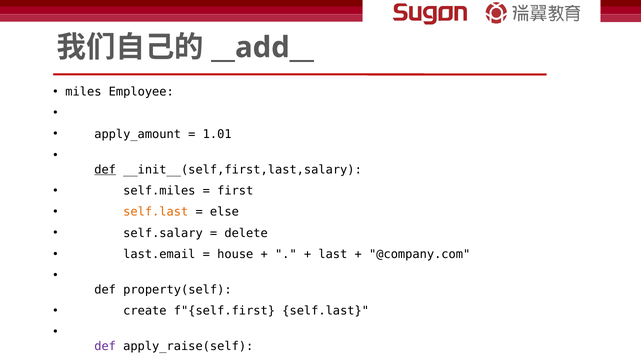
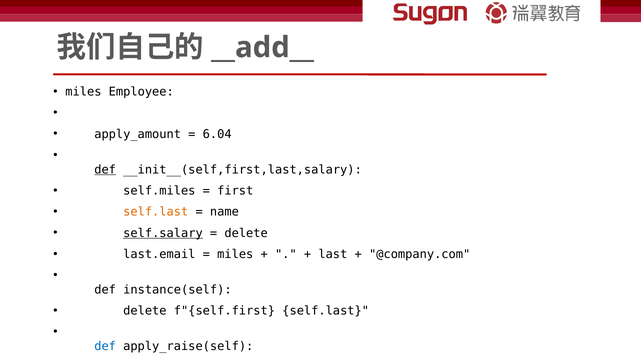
1.01: 1.01 -> 6.04 (217, 134)
else: else -> name (224, 212)
self.salary underline: none -> present (163, 233)
house: house -> miles (235, 254)
property(self: property(self -> instance(self (177, 289)
create: create -> delete (145, 311)
def colour: purple -> blue (105, 346)
